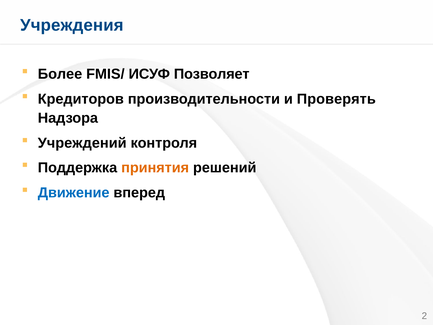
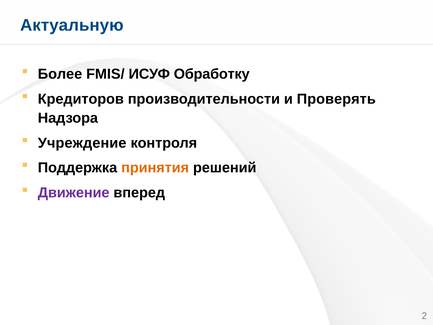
Учреждения: Учреждения -> Актуальную (72, 25)
Позволяет: Позволяет -> Обработку (212, 74)
Учреждений: Учреждений -> Учреждение (82, 143)
Движение colour: blue -> purple (74, 192)
